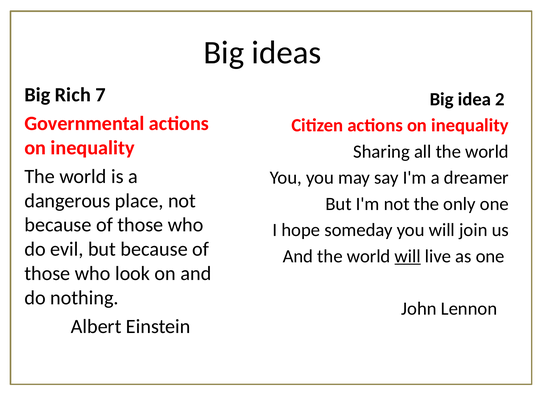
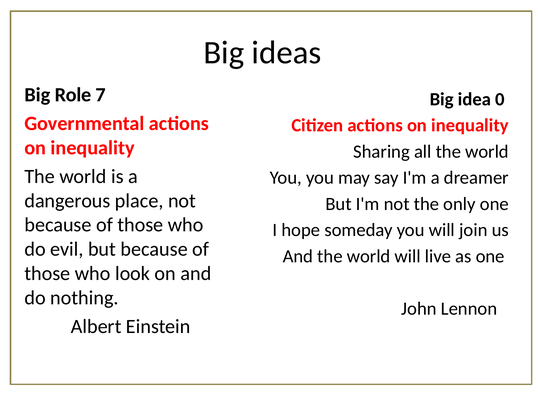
Big Rich: Rich -> Role (73, 95)
2: 2 -> 0 (500, 99)
will underline: present -> none (408, 256)
